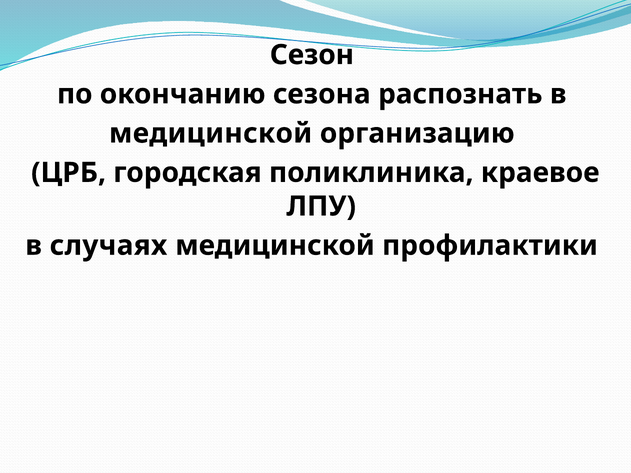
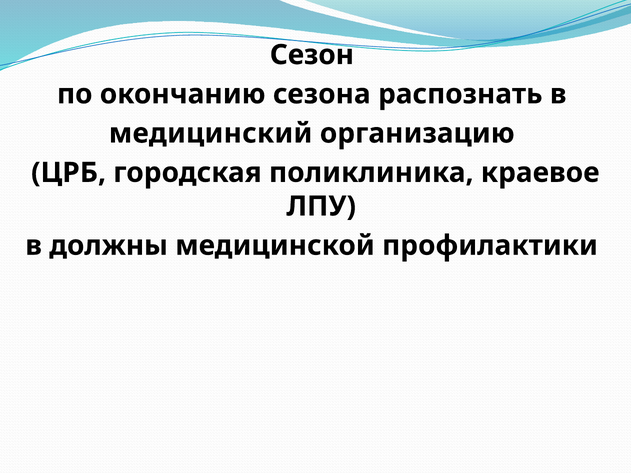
медицинской: медицинской -> медицинский (211, 133)
случаях: случаях -> должны (109, 246)
